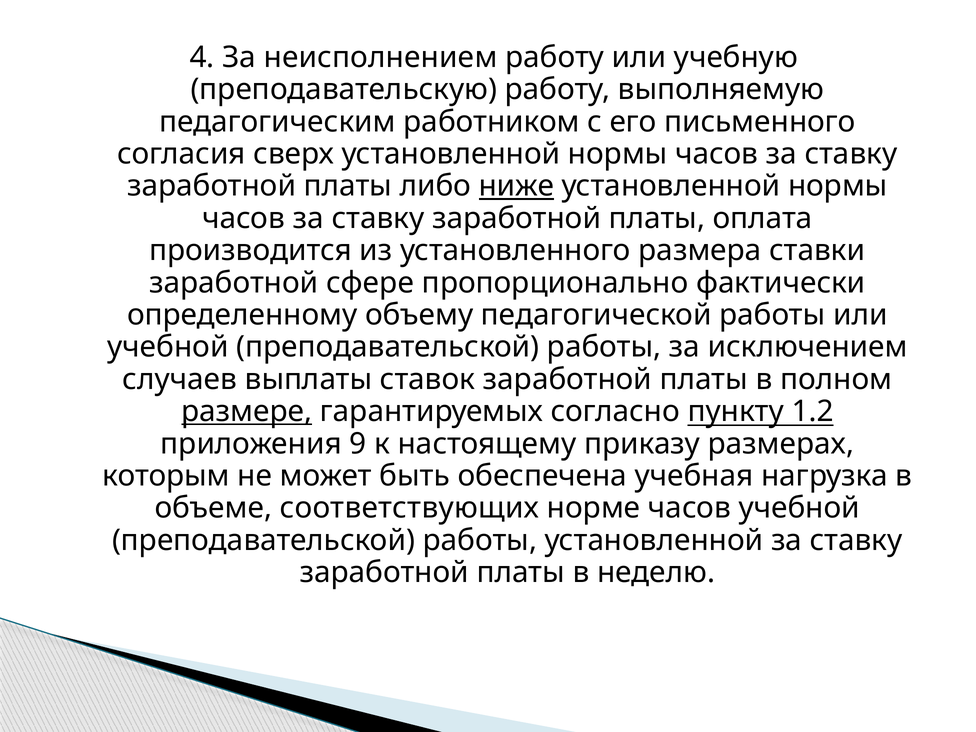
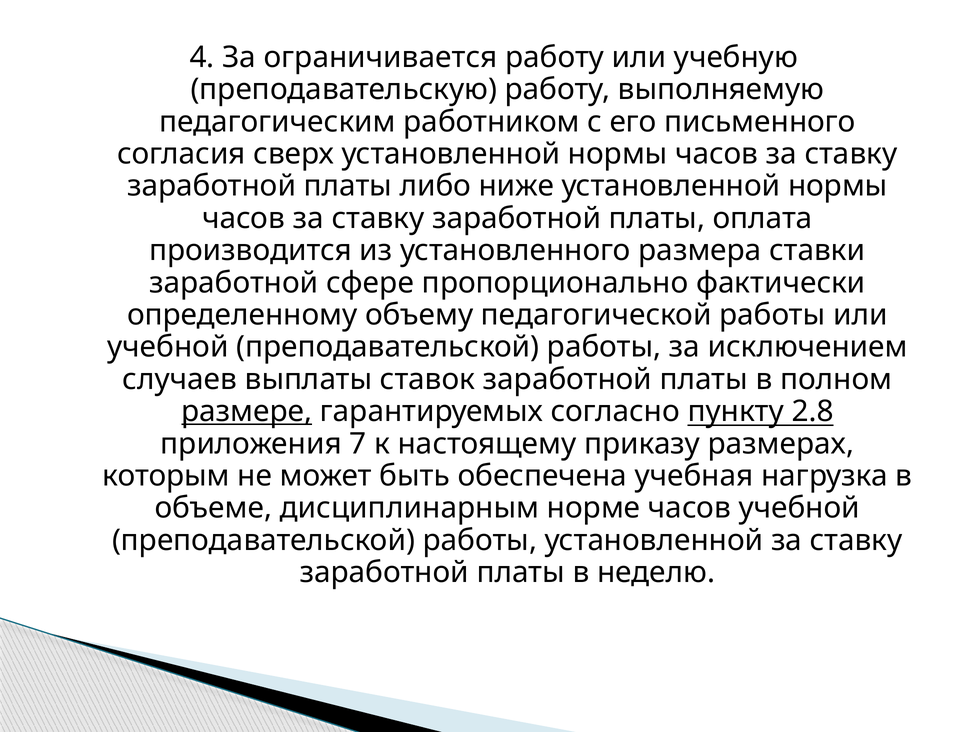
неисполнением: неисполнением -> ограничивается (381, 57)
ниже underline: present -> none (517, 186)
1.2: 1.2 -> 2.8 (813, 412)
9: 9 -> 7 (358, 444)
соответствующих: соответствующих -> дисциплинарным (409, 508)
